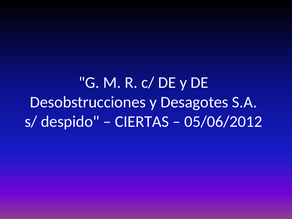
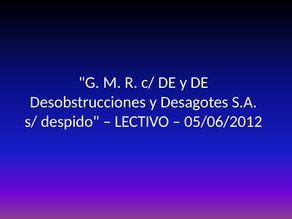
CIERTAS: CIERTAS -> LECTIVO (142, 122)
